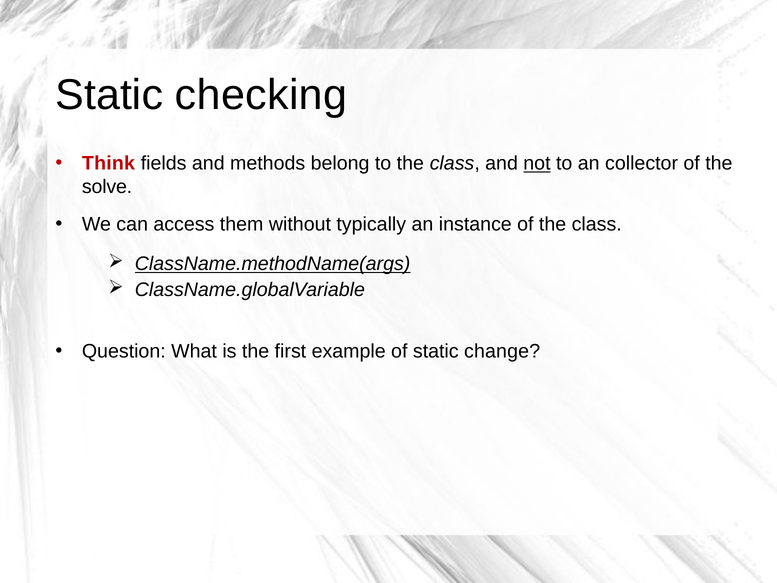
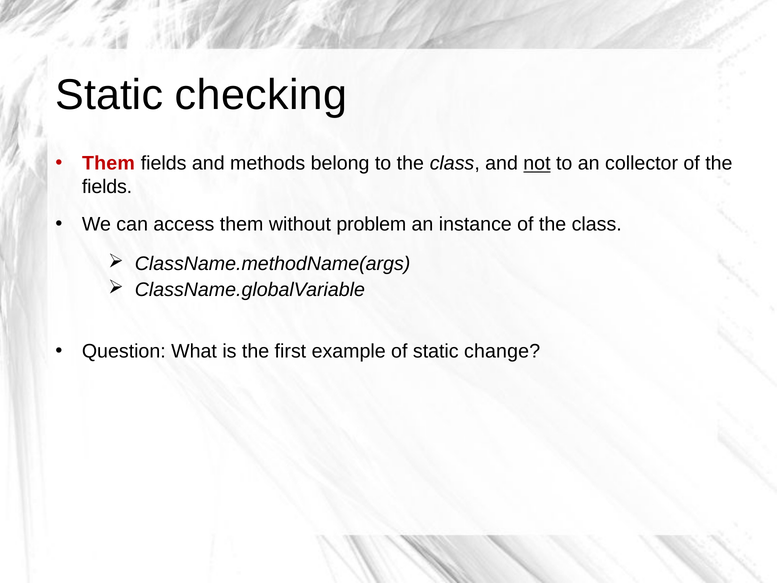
Think: Think -> Them (108, 163)
solve: solve -> fields (107, 187)
typically: typically -> problem (371, 224)
ClassName.methodName(args underline: present -> none (273, 264)
